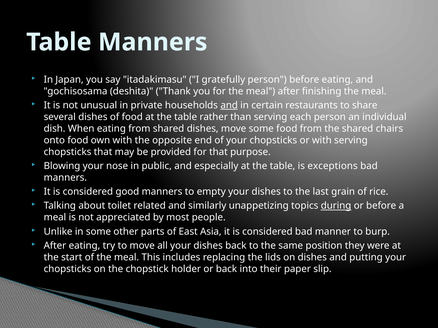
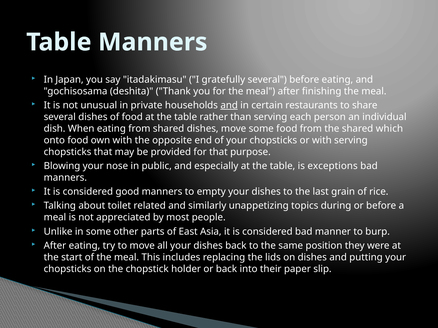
gratefully person: person -> several (267, 80)
chairs: chairs -> which (389, 129)
during underline: present -> none (336, 206)
